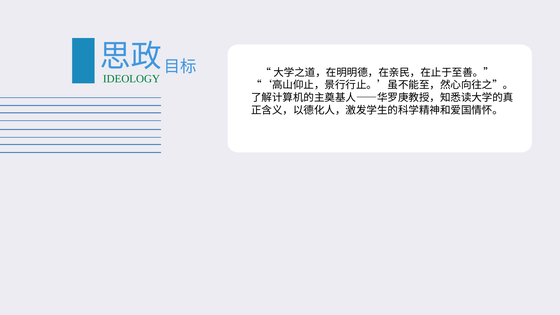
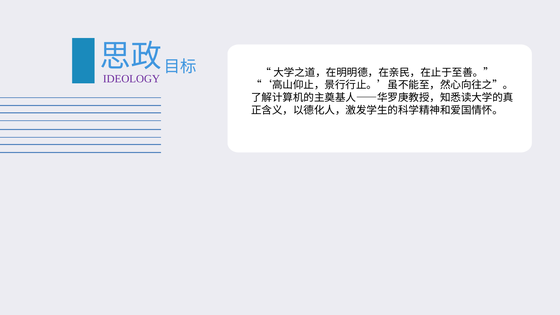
IDEOLOGY colour: green -> purple (131, 79)
